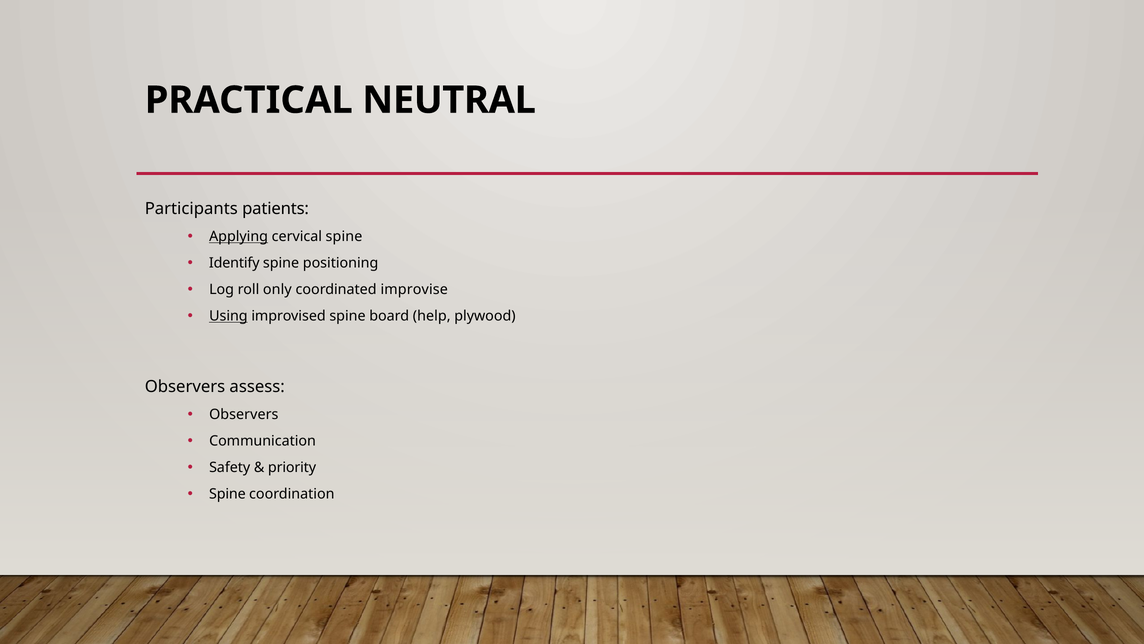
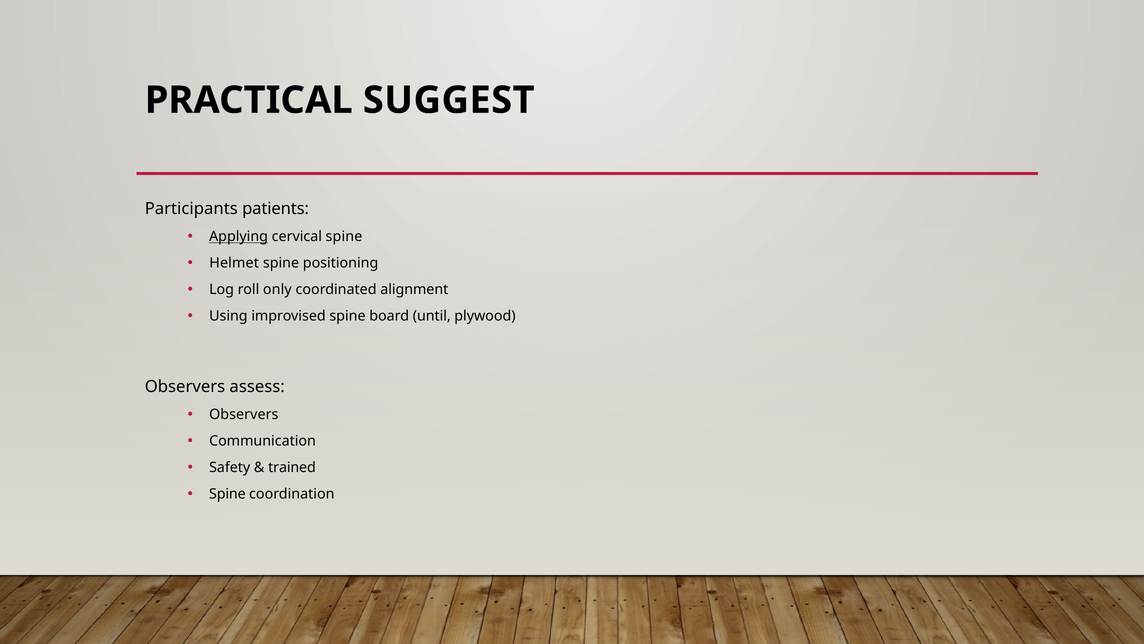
NEUTRAL: NEUTRAL -> SUGGEST (449, 100)
Identify: Identify -> Helmet (234, 263)
improvise: improvise -> alignment (414, 289)
Using underline: present -> none (228, 316)
help: help -> until (432, 316)
priority: priority -> trained (292, 467)
